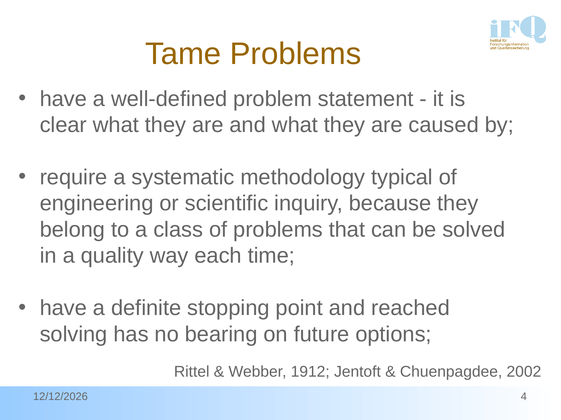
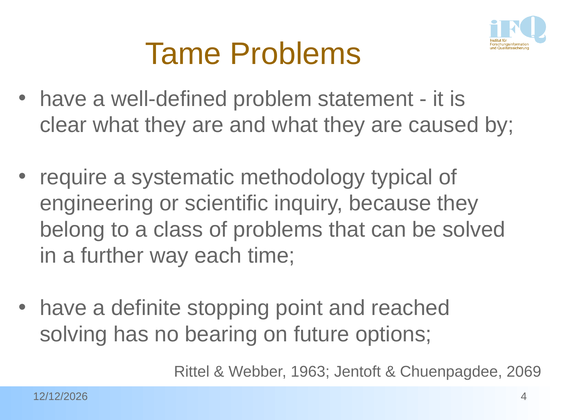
quality: quality -> further (112, 256)
1912: 1912 -> 1963 (310, 372)
2002: 2002 -> 2069 (524, 372)
